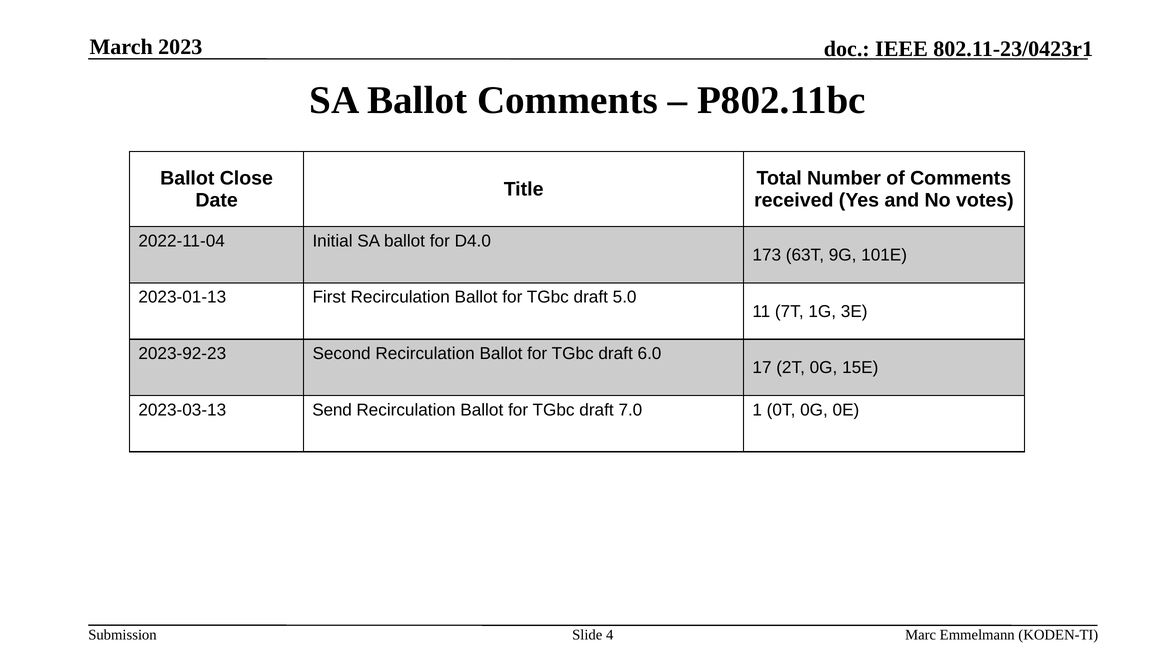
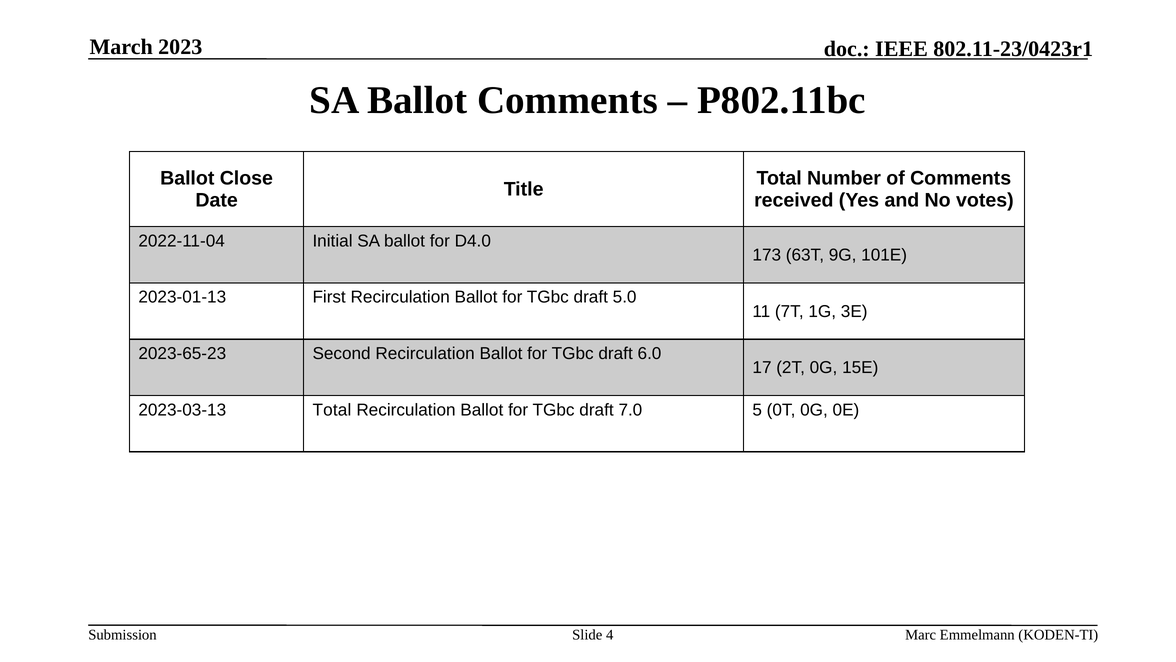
2023-92-23: 2023-92-23 -> 2023-65-23 (182, 353)
2023-03-13 Send: Send -> Total (332, 410)
1: 1 -> 5 (757, 410)
